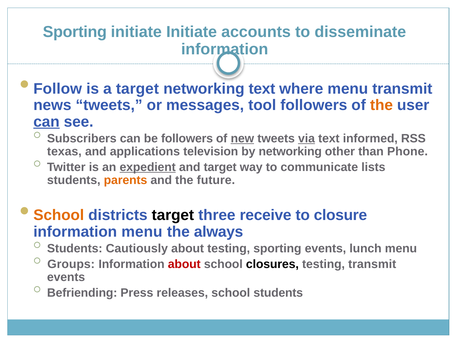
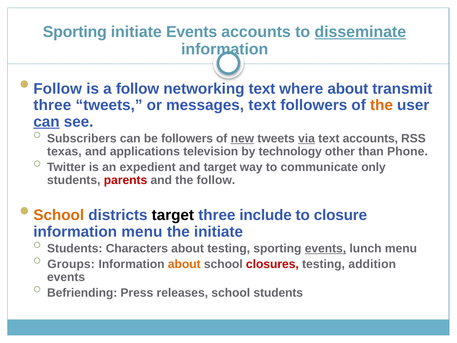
initiate Initiate: Initiate -> Events (192, 32)
disseminate underline: none -> present (360, 32)
a target: target -> follow (138, 89)
where menu: menu -> about (348, 89)
news: news -> three (52, 105)
messages tool: tool -> text (262, 105)
text informed: informed -> accounts (370, 138)
by networking: networking -> technology (290, 151)
expedient underline: present -> none (148, 167)
lists: lists -> only (373, 167)
parents colour: orange -> red (126, 180)
the future: future -> follow (216, 180)
receive: receive -> include (266, 215)
the always: always -> initiate (218, 232)
Cautiously: Cautiously -> Characters (137, 248)
events underline: none -> present (325, 248)
about colour: red -> orange (184, 264)
closures colour: black -> red (272, 264)
testing transmit: transmit -> addition (372, 264)
